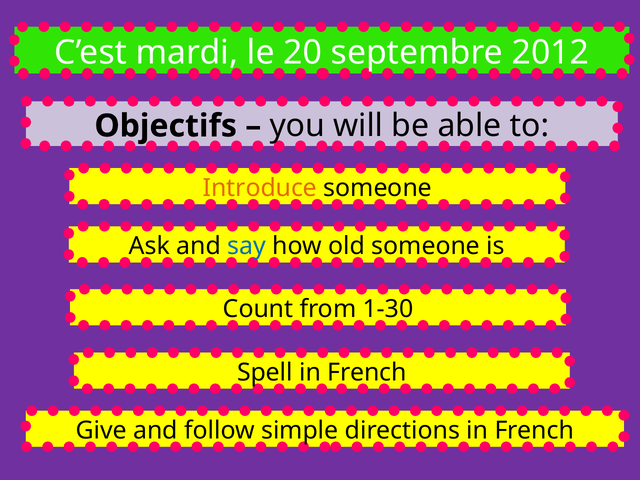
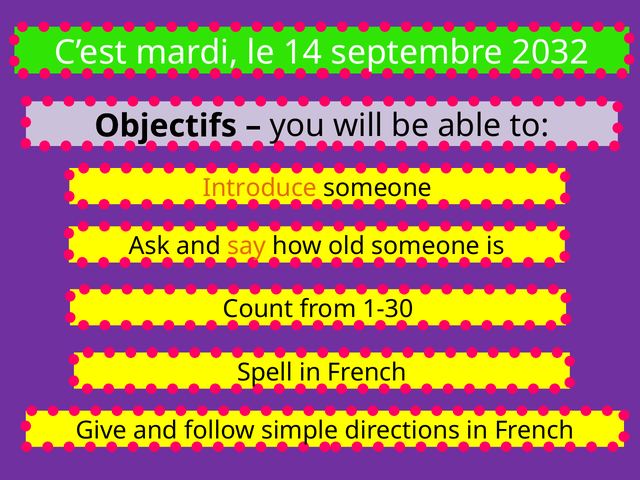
20: 20 -> 14 (303, 52)
2012: 2012 -> 2032 (550, 52)
say colour: blue -> orange (247, 246)
